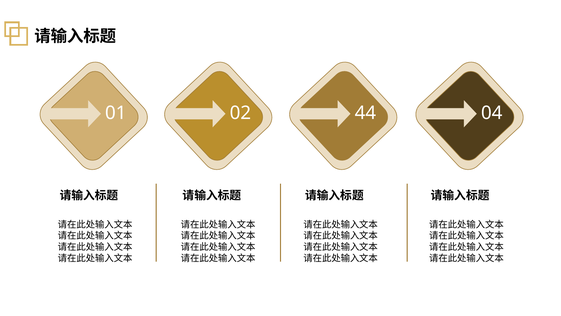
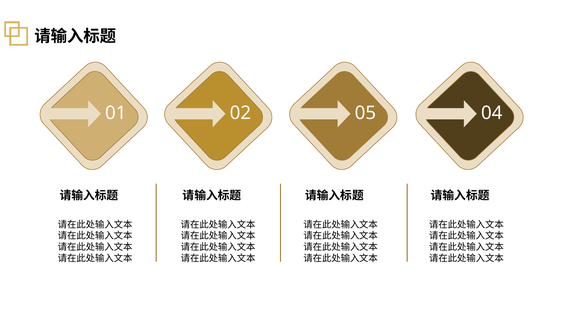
44: 44 -> 05 (365, 113)
